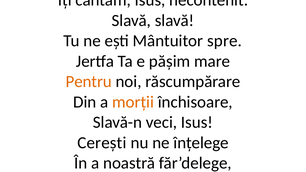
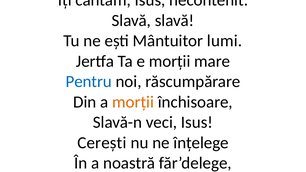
spre: spre -> lumi (225, 41)
e pășim: pășim -> morții (170, 61)
Pentru colour: orange -> blue (89, 82)
